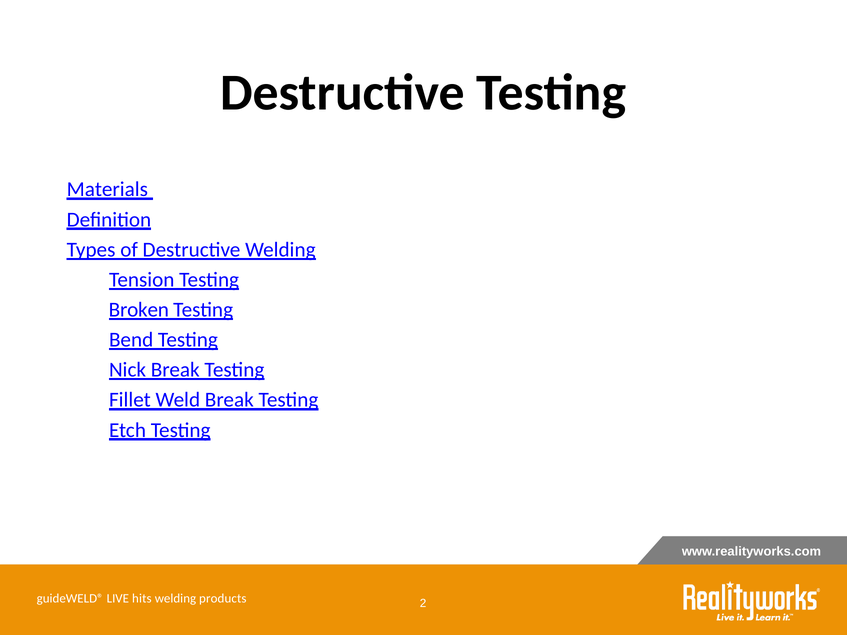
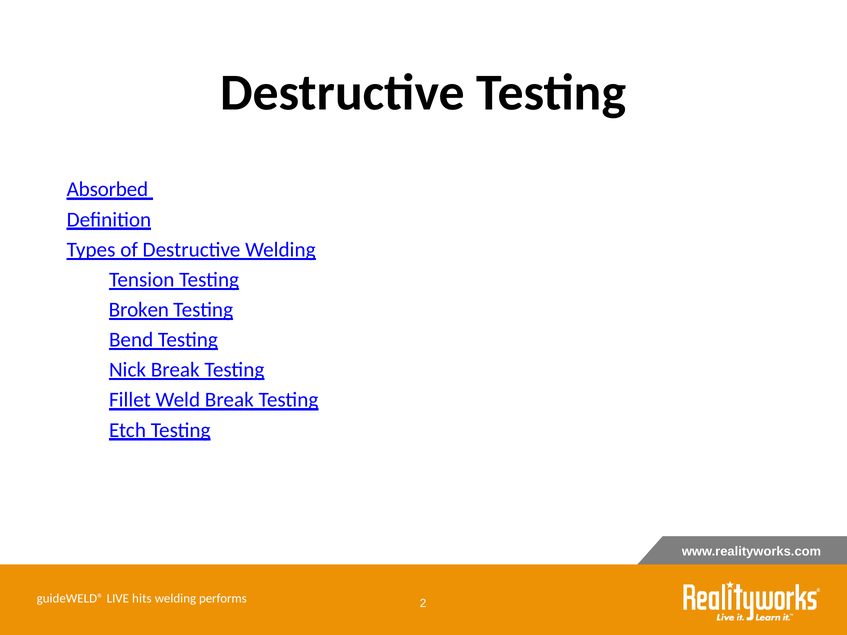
Materials: Materials -> Absorbed (107, 190)
products: products -> performs (223, 599)
